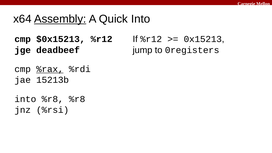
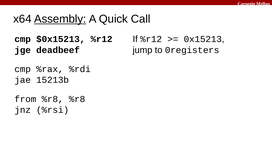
Quick Into: Into -> Call (141, 19)
%rax underline: present -> none (50, 69)
into: into -> from (25, 99)
